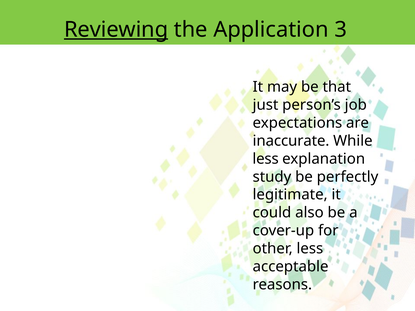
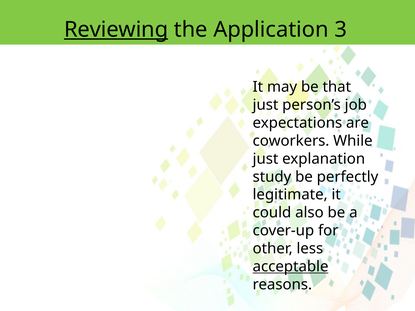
inaccurate: inaccurate -> coworkers (291, 141)
less: less -> just (266, 159)
acceptable underline: none -> present (291, 267)
